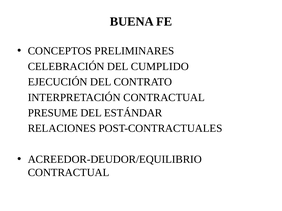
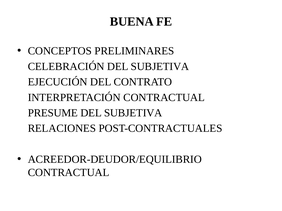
CELEBRACIÓN DEL CUMPLIDO: CUMPLIDO -> SUBJETIVA (160, 67)
ESTÁNDAR: ESTÁNDAR -> SUBJETIVA (133, 113)
